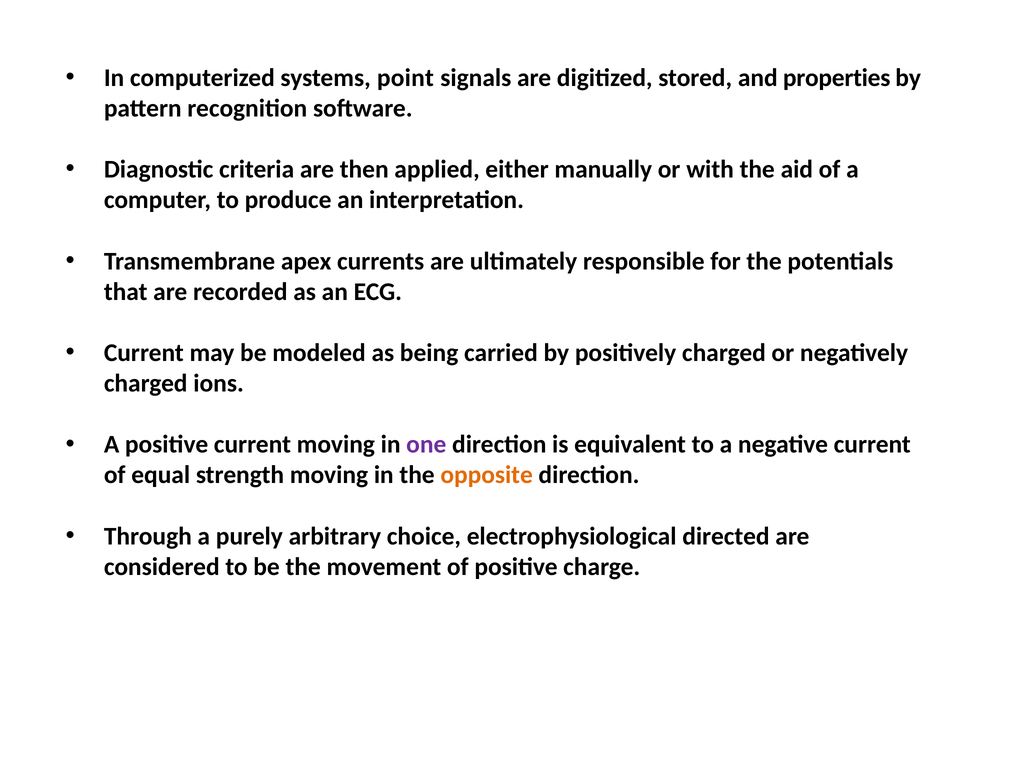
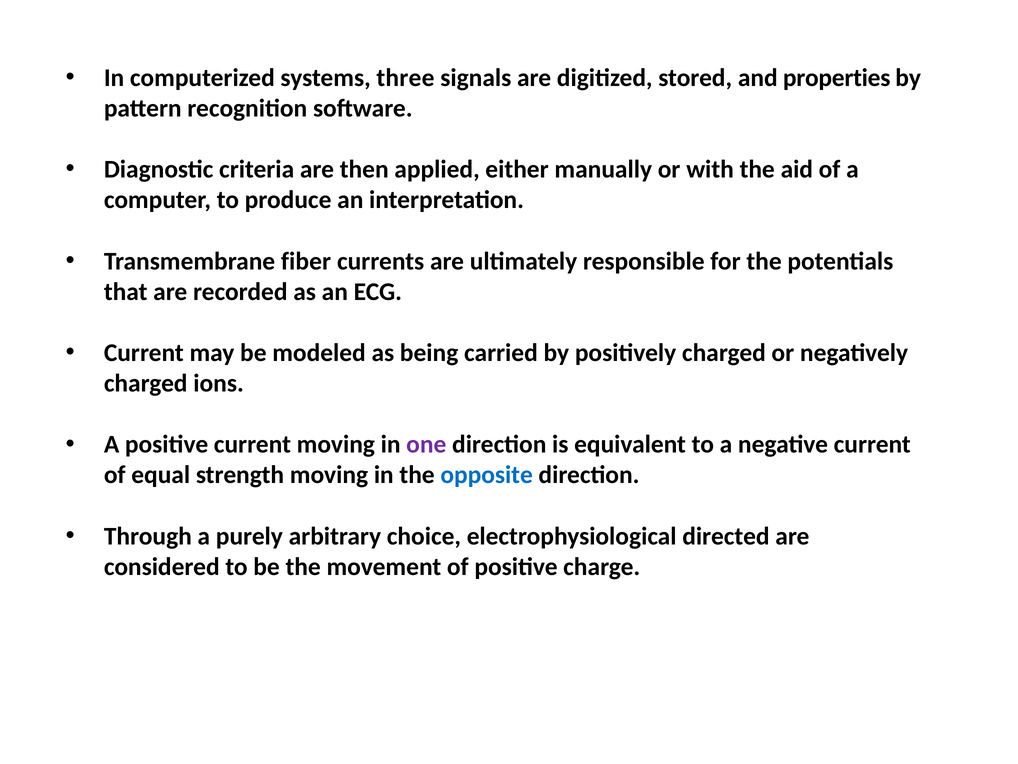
point: point -> three (405, 78)
apex: apex -> fiber (306, 261)
opposite colour: orange -> blue (487, 475)
